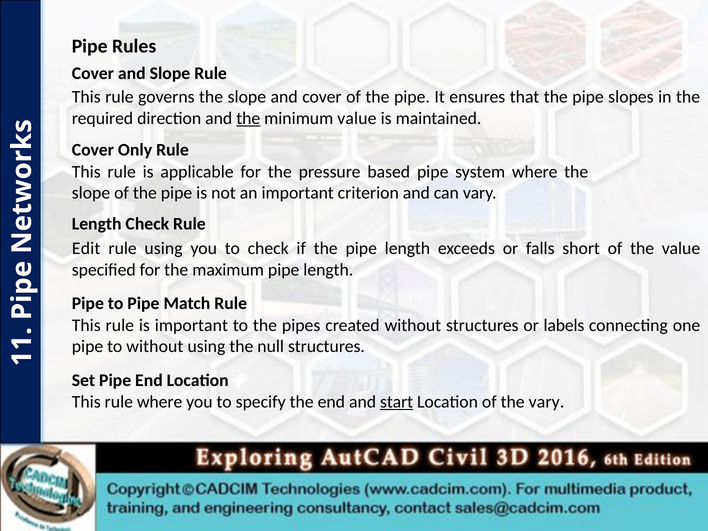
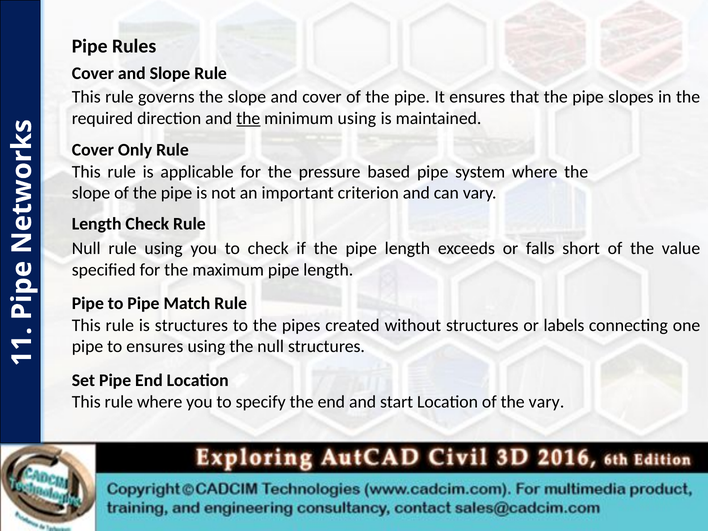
minimum value: value -> using (357, 118)
Edit: Edit -> Null (86, 248)
is important: important -> structures (191, 325)
to without: without -> ensures (155, 346)
start underline: present -> none (397, 402)
